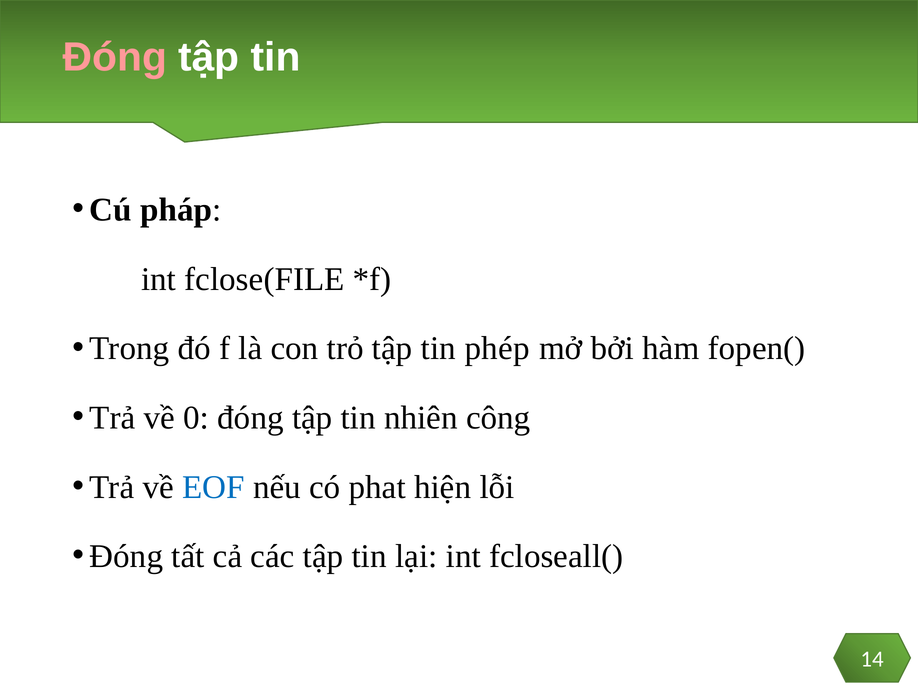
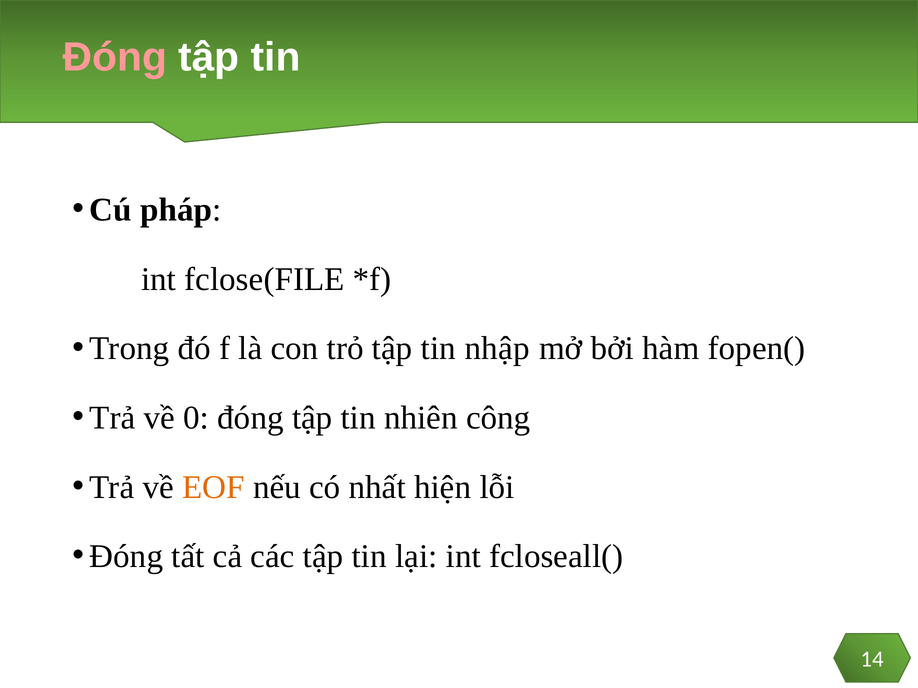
phép: phép -> nhập (497, 349)
EOF colour: blue -> orange (213, 487)
phat: phat -> nhất (377, 487)
